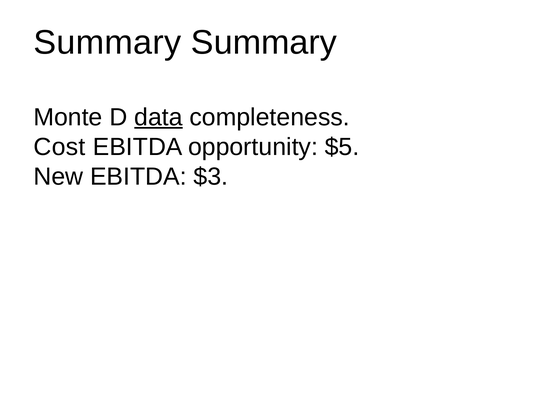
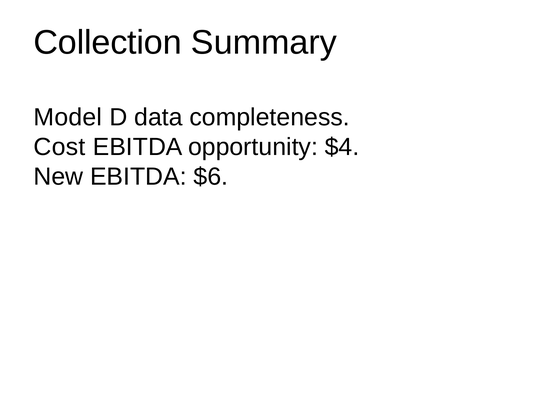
Summary: Summary -> Collection (108, 42)
Monte: Monte -> Model (68, 117)
data underline: present -> none (158, 117)
$5: $5 -> $4 (342, 147)
$3: $3 -> $6 (211, 177)
